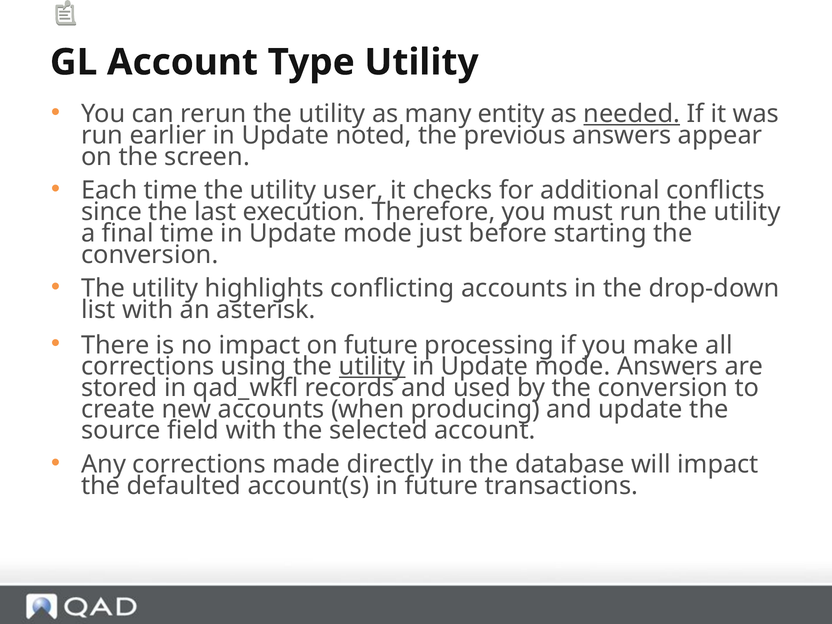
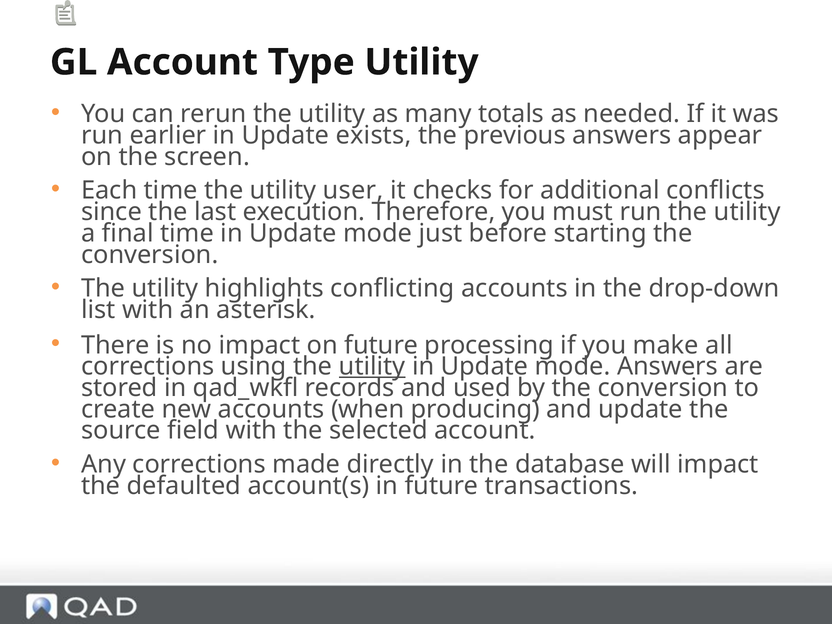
entity: entity -> totals (511, 114)
needed underline: present -> none (632, 114)
noted: noted -> exists (374, 135)
